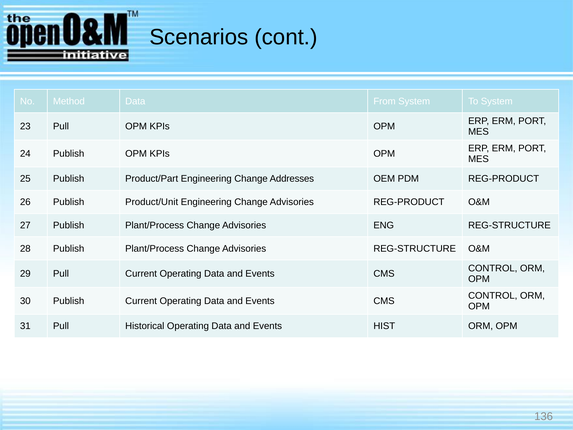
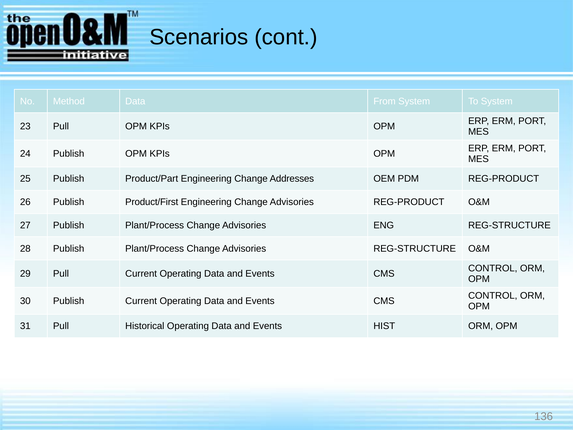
Product/Unit: Product/Unit -> Product/First (152, 202)
